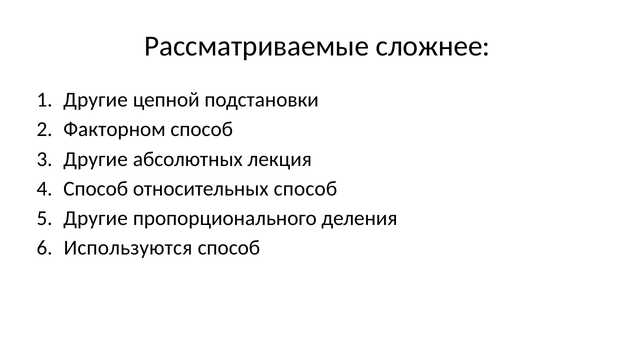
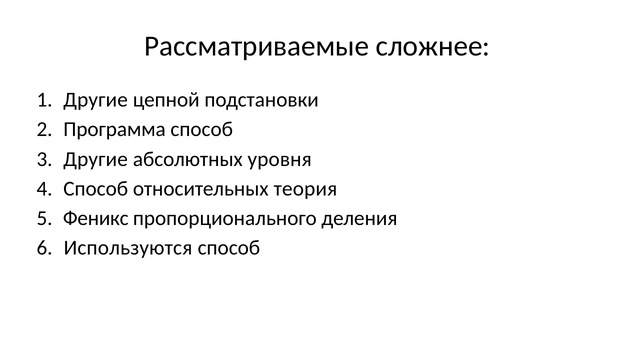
Факторном: Факторном -> Программа (115, 130)
лекция: лекция -> уровня (280, 159)
относительных способ: способ -> теория (305, 189)
Другие: Другие -> Феникс (96, 218)
